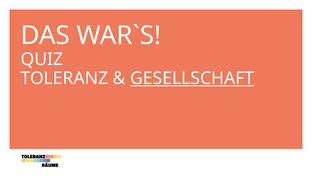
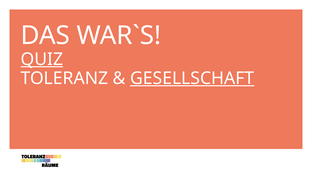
QUIZ underline: none -> present (42, 59)
